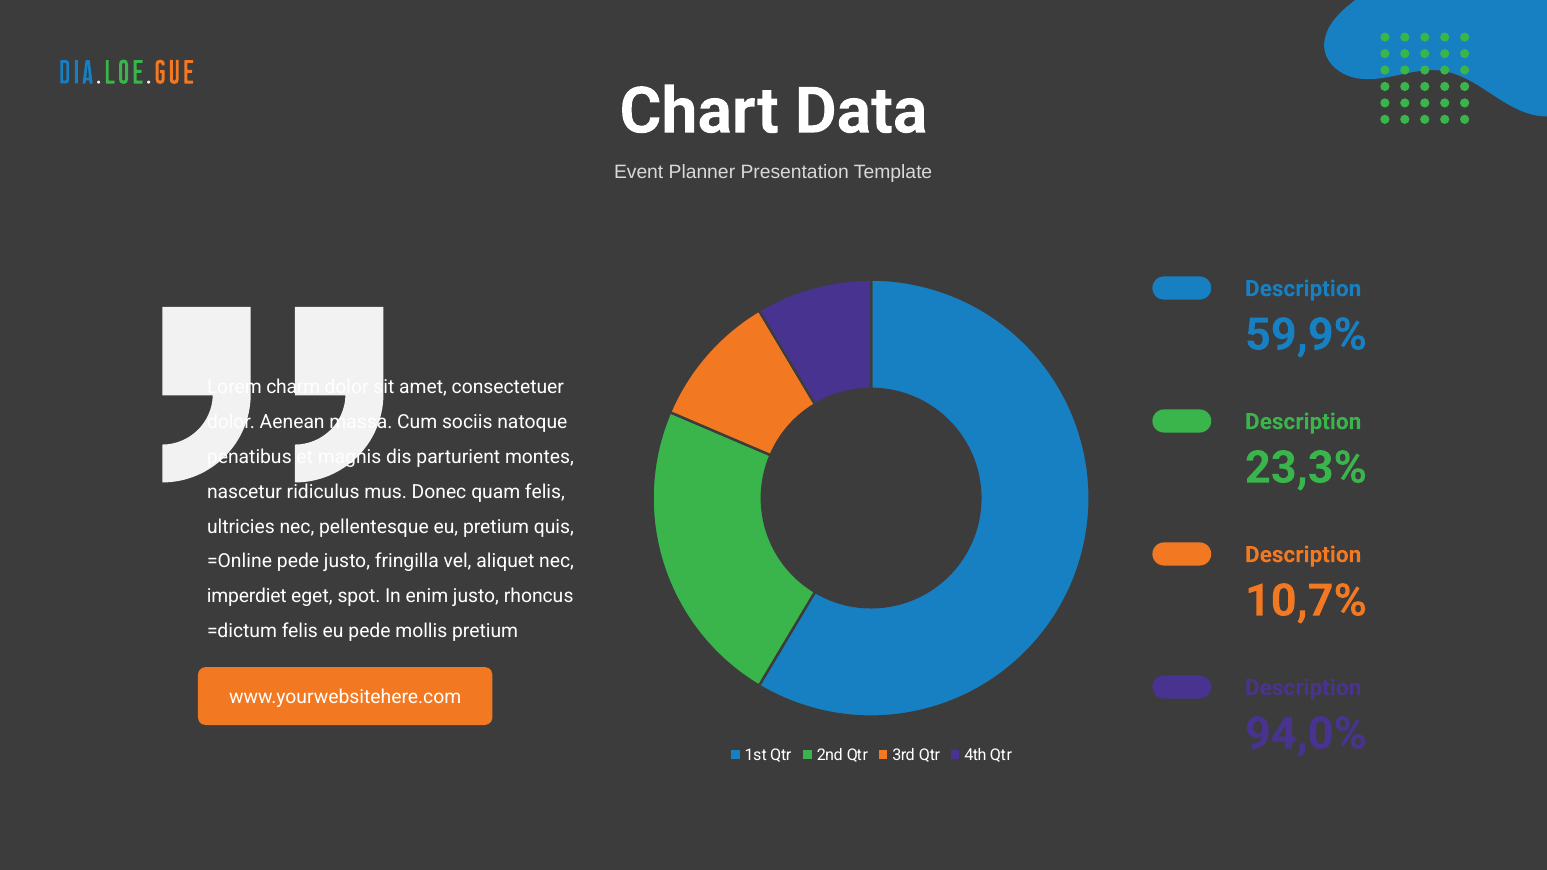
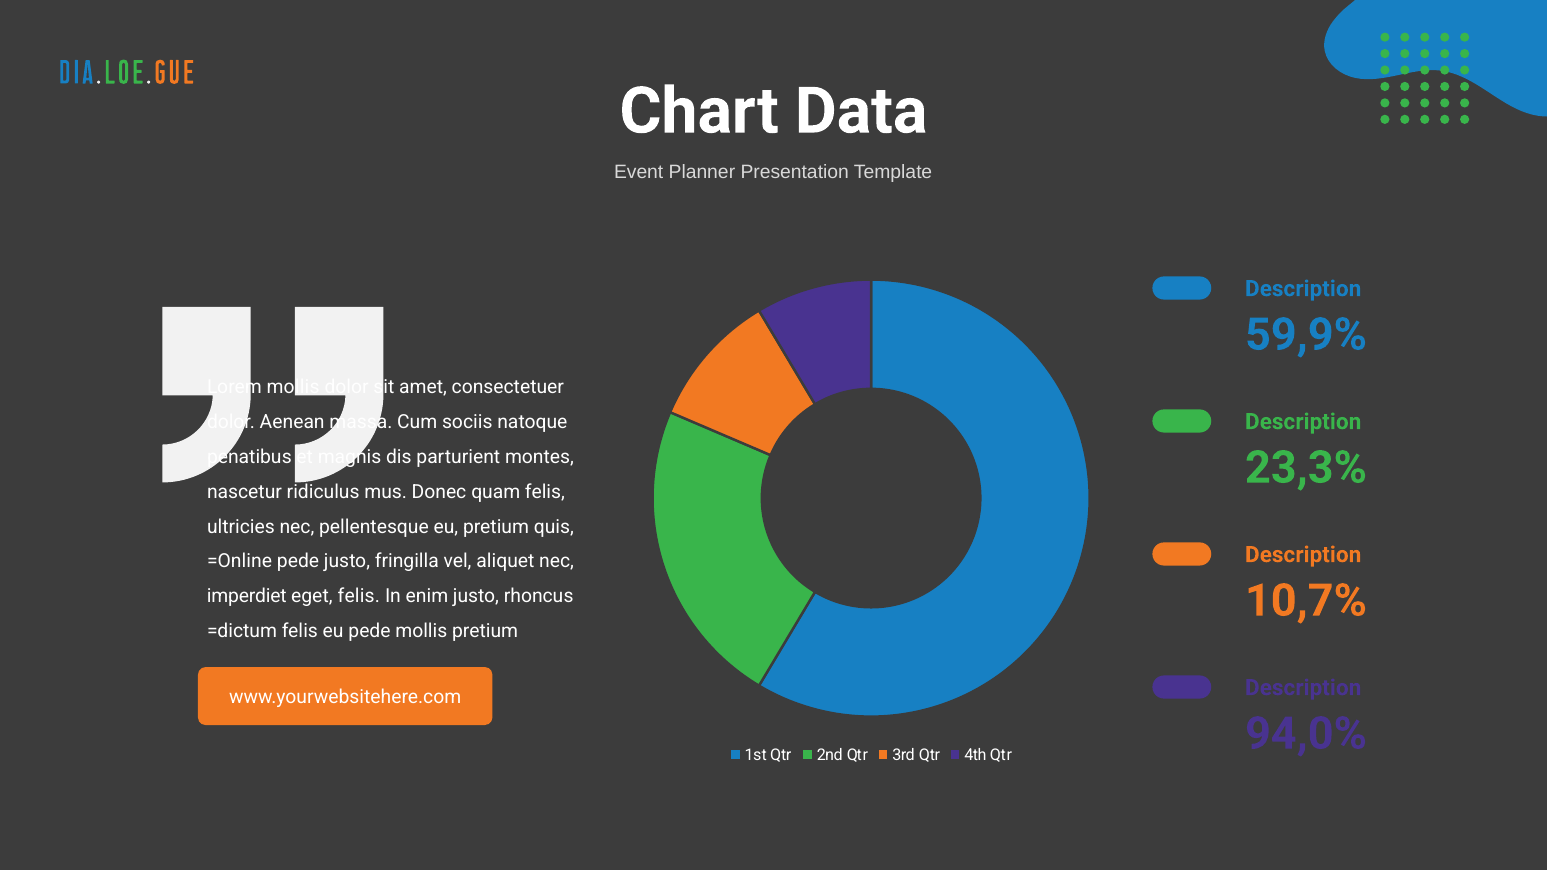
Lorem charm: charm -> mollis (293, 388)
eget spot: spot -> felis (359, 597)
